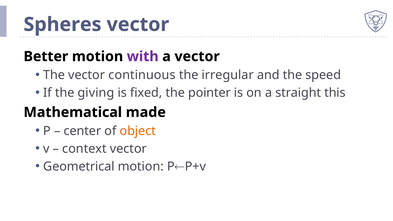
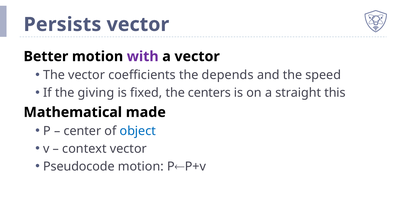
Spheres: Spheres -> Persists (62, 24)
continuous: continuous -> coefficients (142, 75)
irregular: irregular -> depends (228, 75)
pointer: pointer -> centers (209, 93)
object colour: orange -> blue (138, 131)
Geometrical: Geometrical -> Pseudocode (79, 167)
